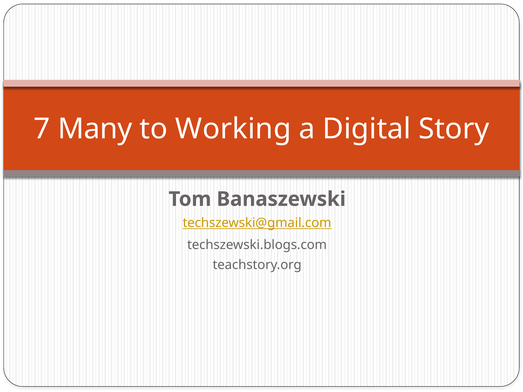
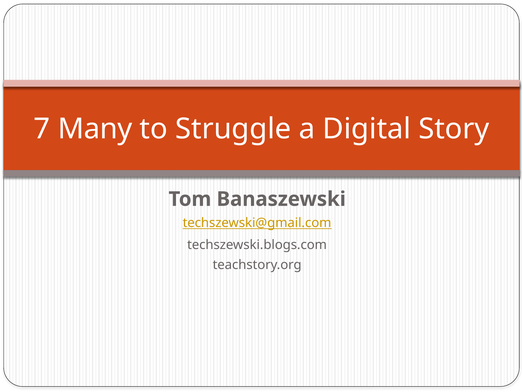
Working: Working -> Struggle (233, 129)
